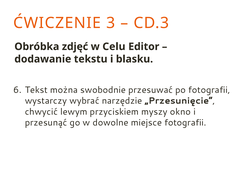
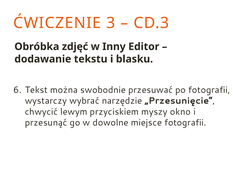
Celu: Celu -> Inny (114, 47)
